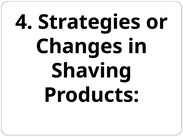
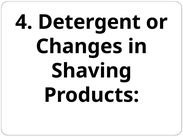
Strategies: Strategies -> Detergent (89, 22)
